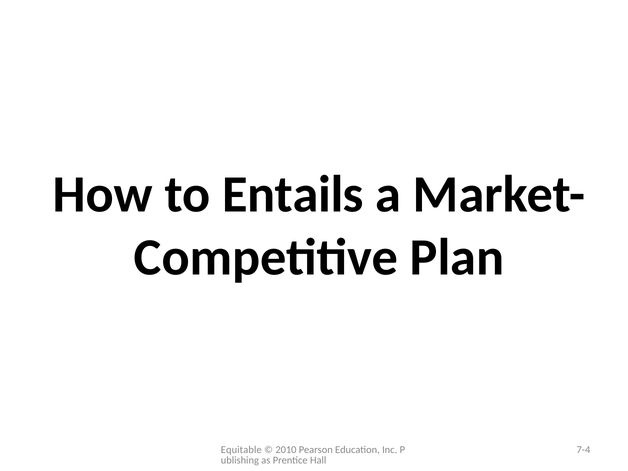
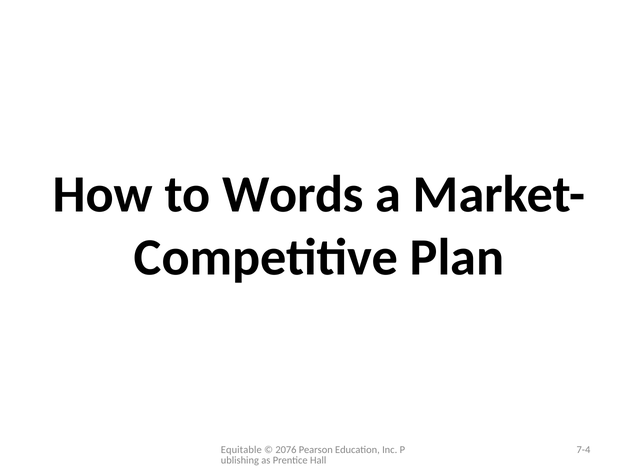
Entails: Entails -> Words (293, 195)
2010: 2010 -> 2076 (286, 450)
